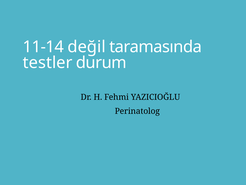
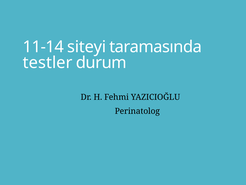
değil: değil -> siteyi (87, 47)
